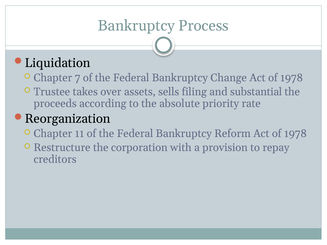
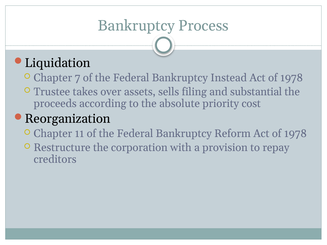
Change: Change -> Instead (229, 78)
rate: rate -> cost (251, 104)
